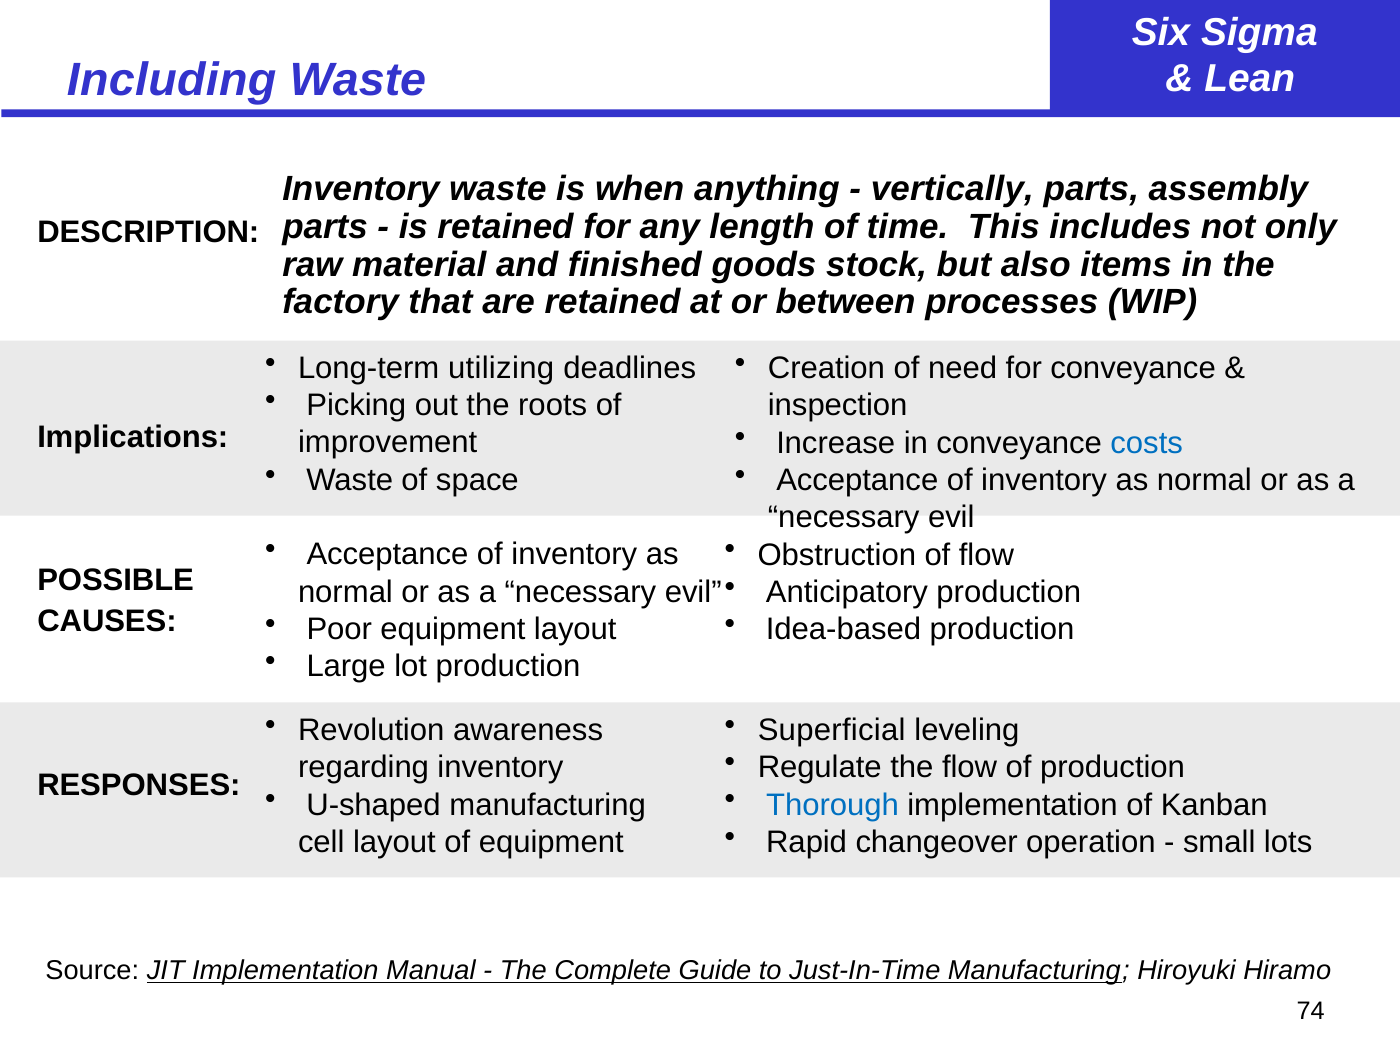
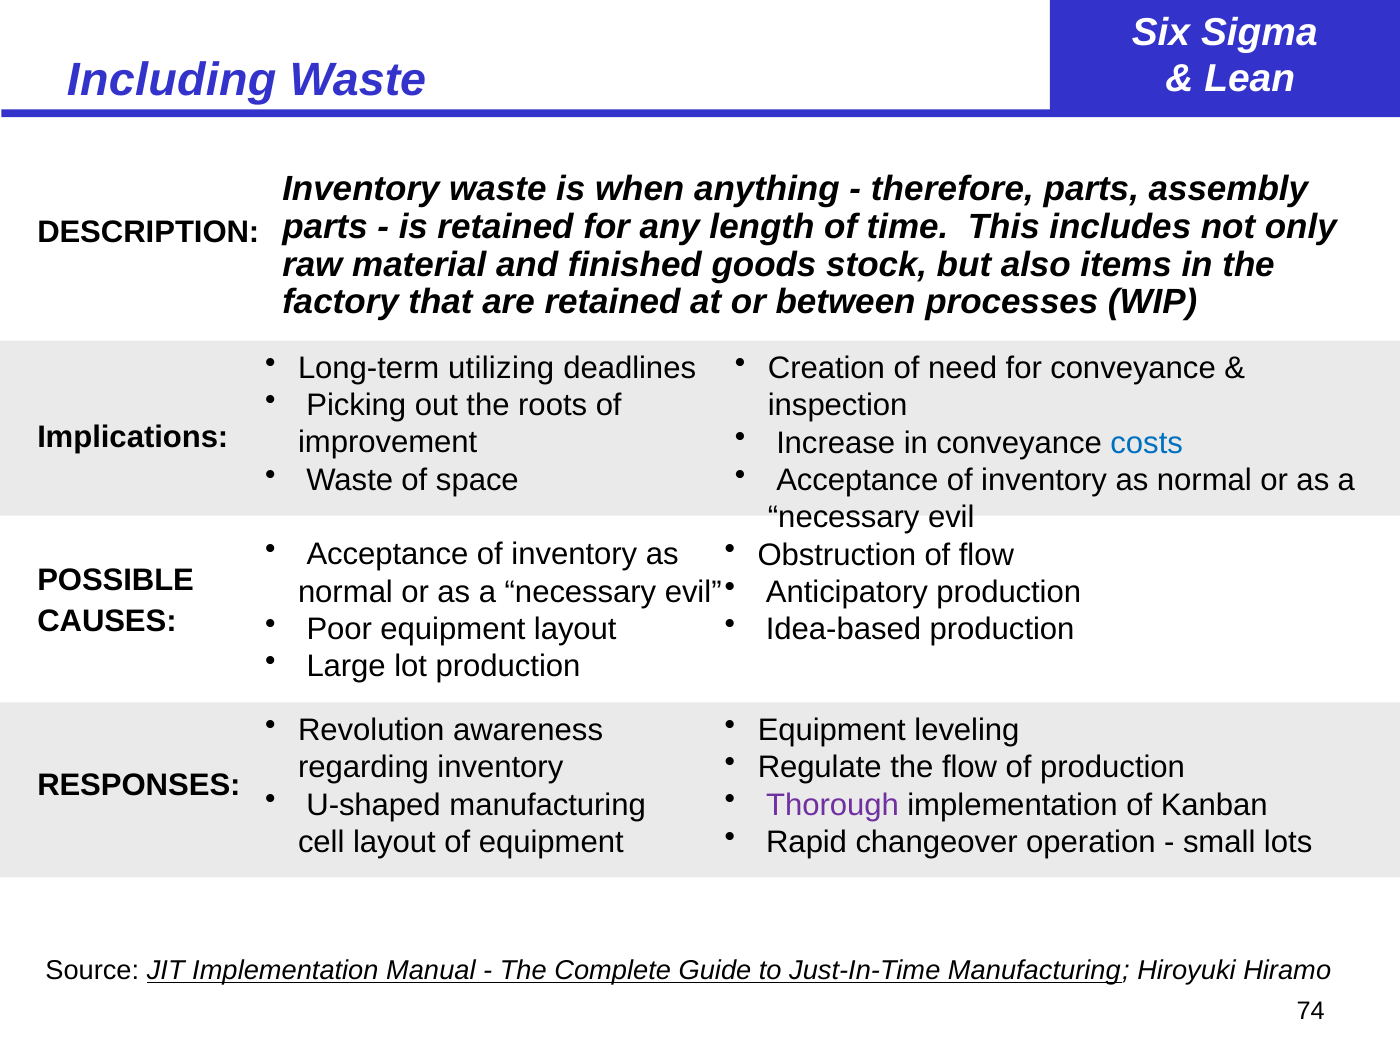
vertically: vertically -> therefore (952, 189)
Superficial: Superficial -> Equipment (832, 730)
Thorough colour: blue -> purple (833, 805)
